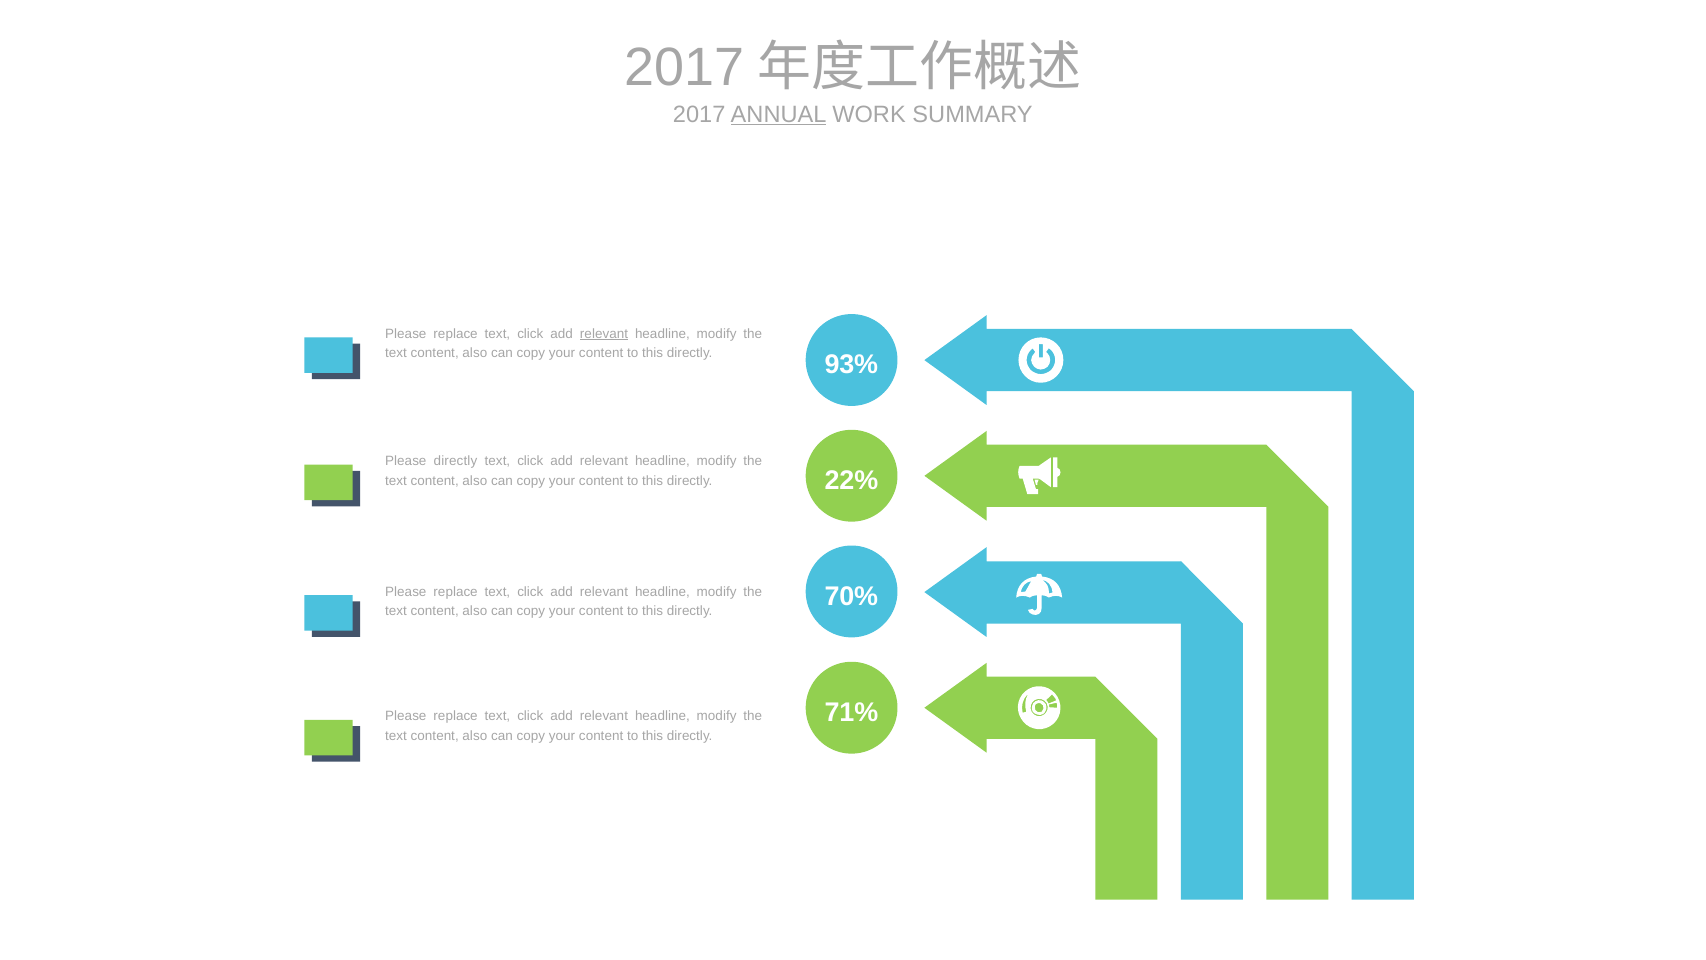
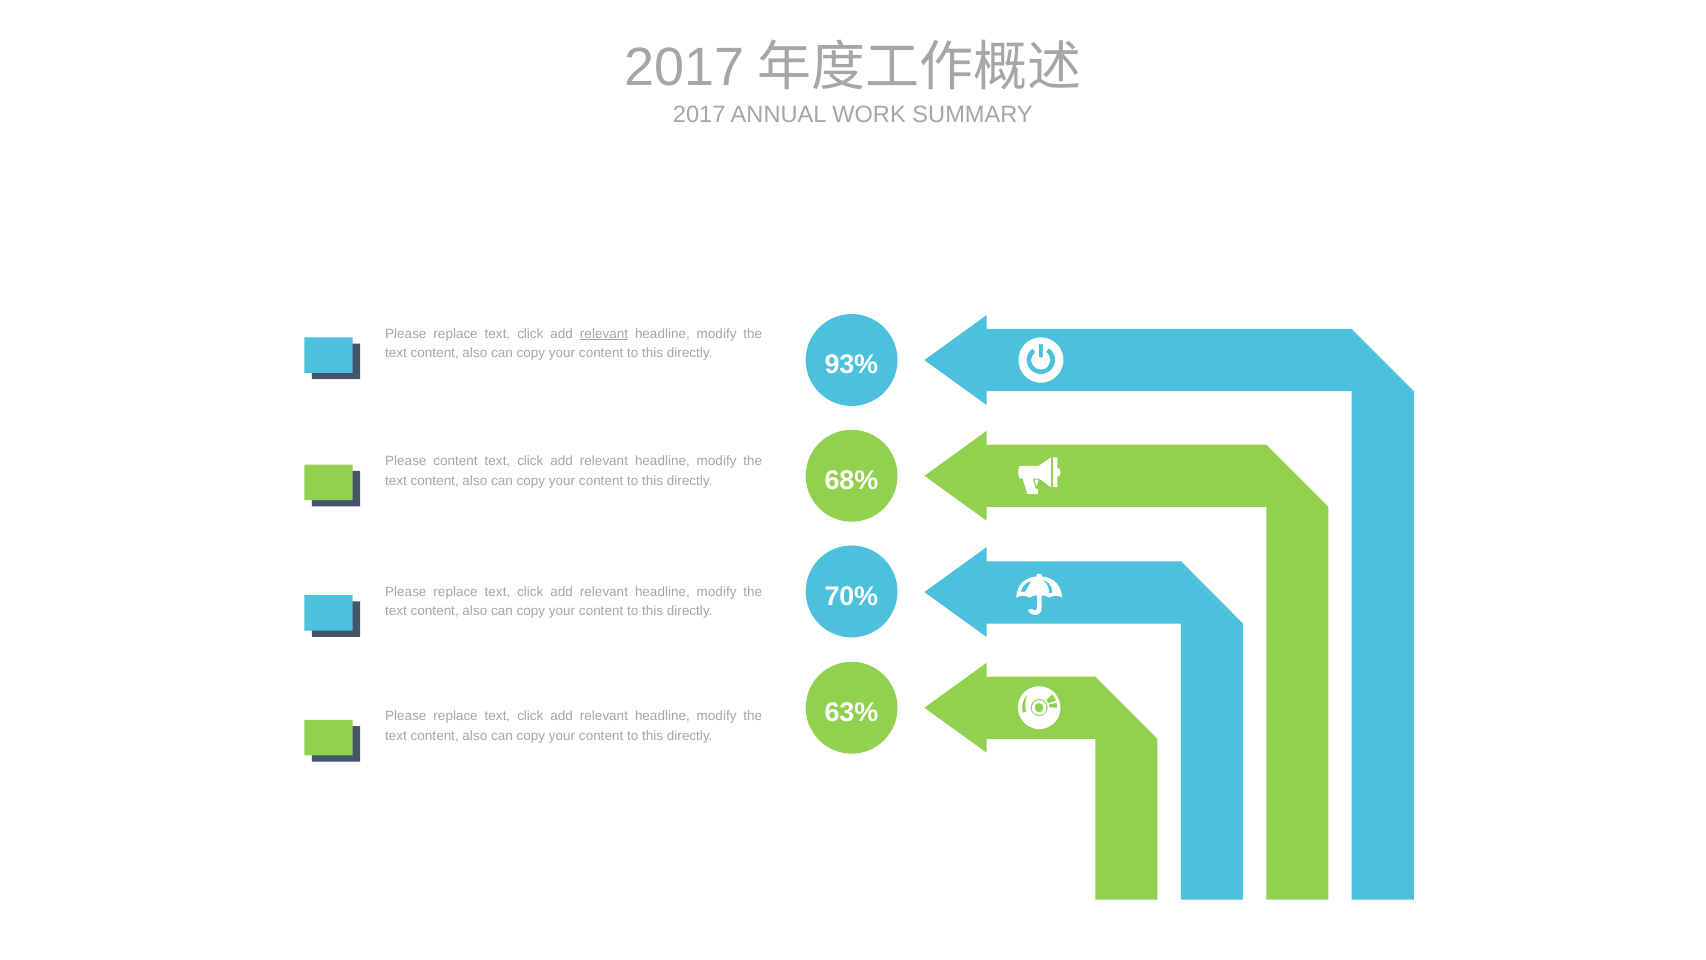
ANNUAL underline: present -> none (779, 114)
Please directly: directly -> content (456, 461)
22%: 22% -> 68% (851, 480)
71%: 71% -> 63% (851, 712)
